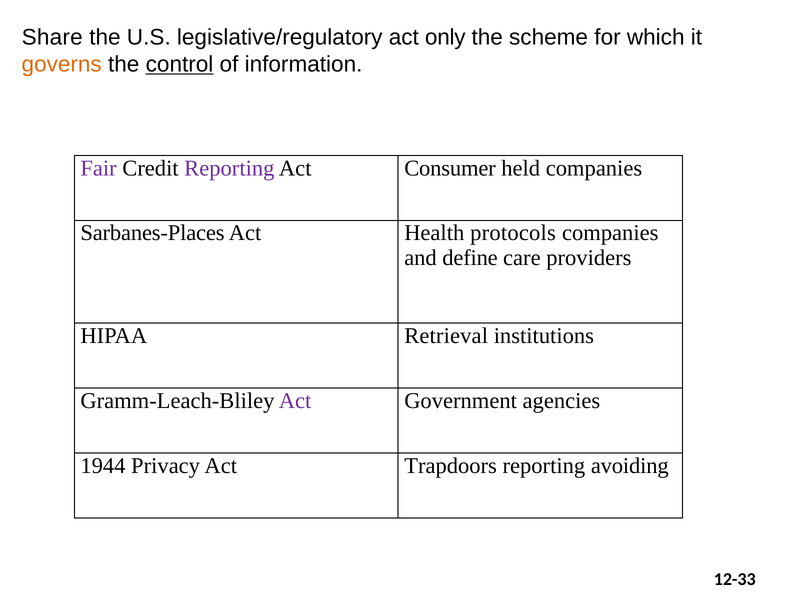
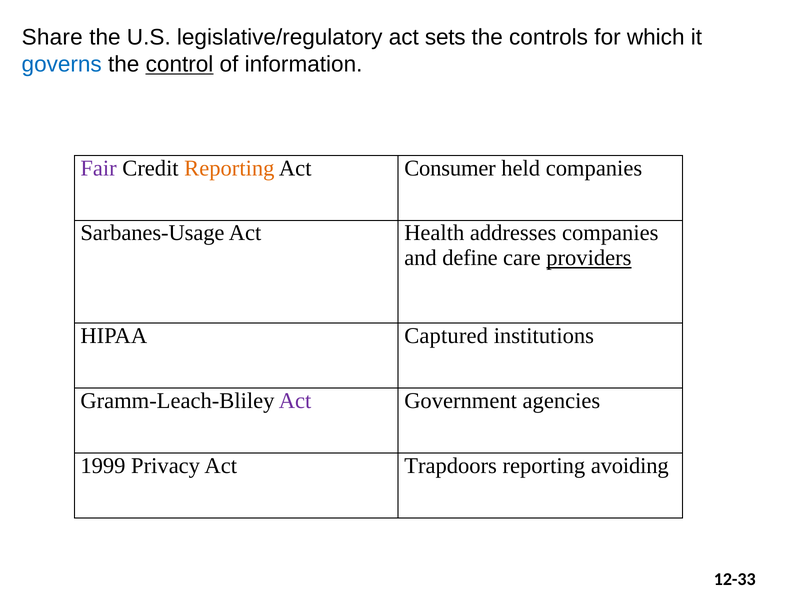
only: only -> sets (445, 37)
scheme: scheme -> controls (549, 37)
governs colour: orange -> blue (62, 64)
Reporting colour: purple -> orange (229, 168)
Sarbanes-Places: Sarbanes-Places -> Sarbanes-Usage (152, 233)
protocols: protocols -> addresses (513, 233)
providers underline: none -> present (589, 258)
Retrieval: Retrieval -> Captured (446, 336)
1944: 1944 -> 1999 (103, 466)
